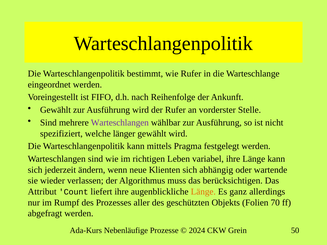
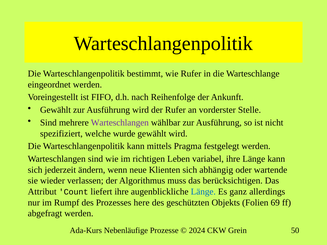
länger: länger -> wurde (124, 134)
Länge colour: orange -> blue (203, 192)
aller: aller -> here (142, 203)
70: 70 -> 69 (275, 203)
